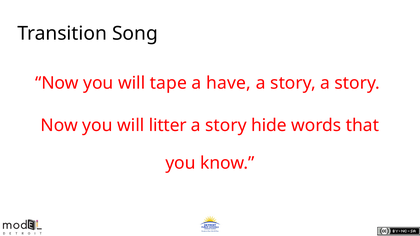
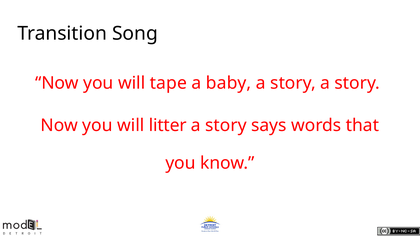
have: have -> baby (229, 83)
hide: hide -> says (269, 125)
